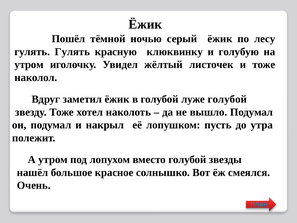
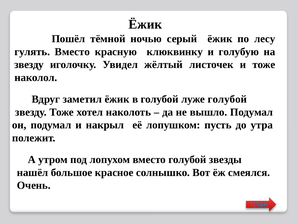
гулять Гулять: Гулять -> Вместо (72, 52)
утром: утром -> звезду (29, 65)
